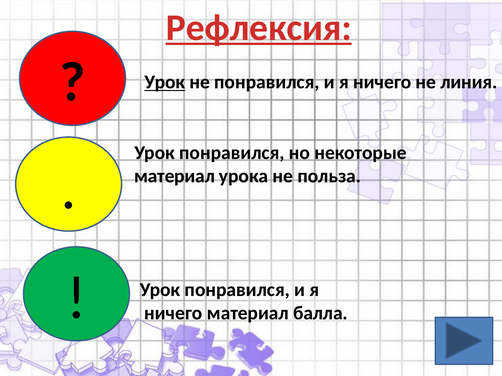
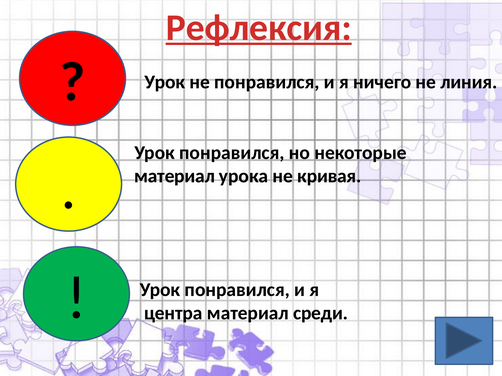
Урок underline: present -> none (165, 82)
польза: польза -> кривая (329, 176)
ничего: ничего -> центра (173, 314)
балла: балла -> среди (320, 314)
